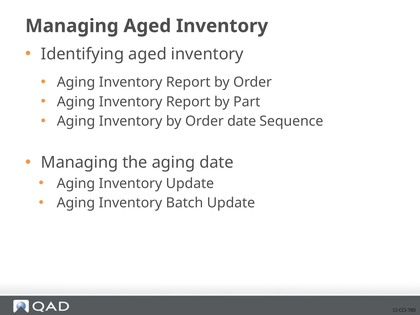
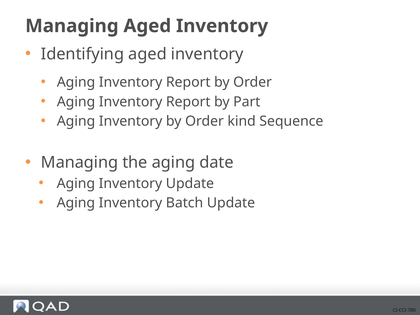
Order date: date -> kind (242, 121)
